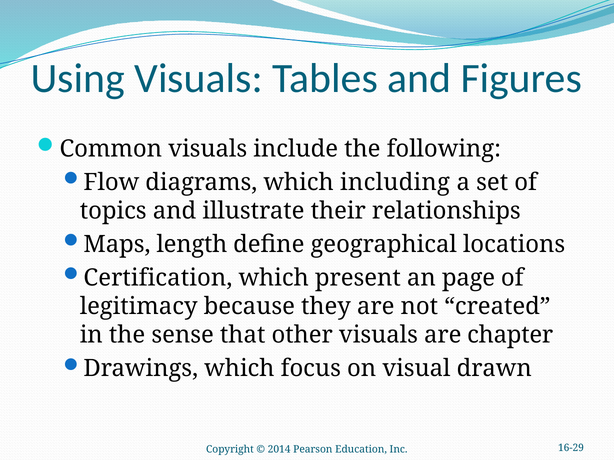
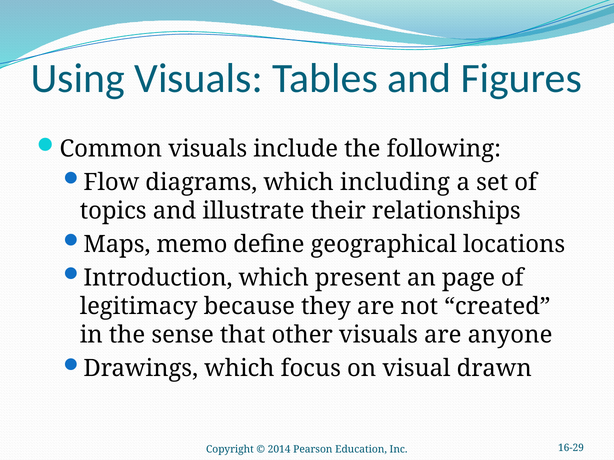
length: length -> memo (192, 245)
Certification: Certification -> Introduction (158, 278)
chapter: chapter -> anyone (510, 335)
